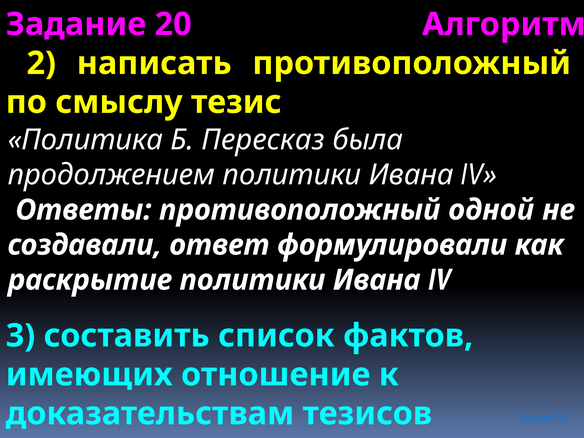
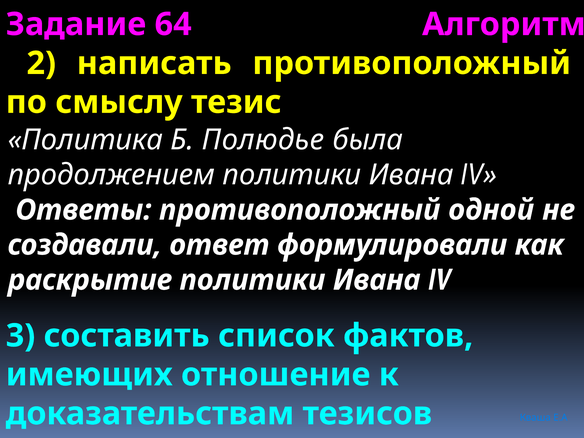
20: 20 -> 64 (173, 24)
Пересказ: Пересказ -> Полюдье (263, 140)
